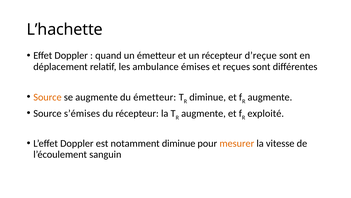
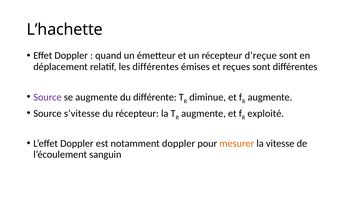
les ambulance: ambulance -> différentes (156, 66)
Source colour: orange -> purple (47, 97)
du émetteur: émetteur -> différente (155, 97)
s’émises: s’émises -> s’vitesse (82, 113)
notamment diminue: diminue -> doppler (179, 143)
